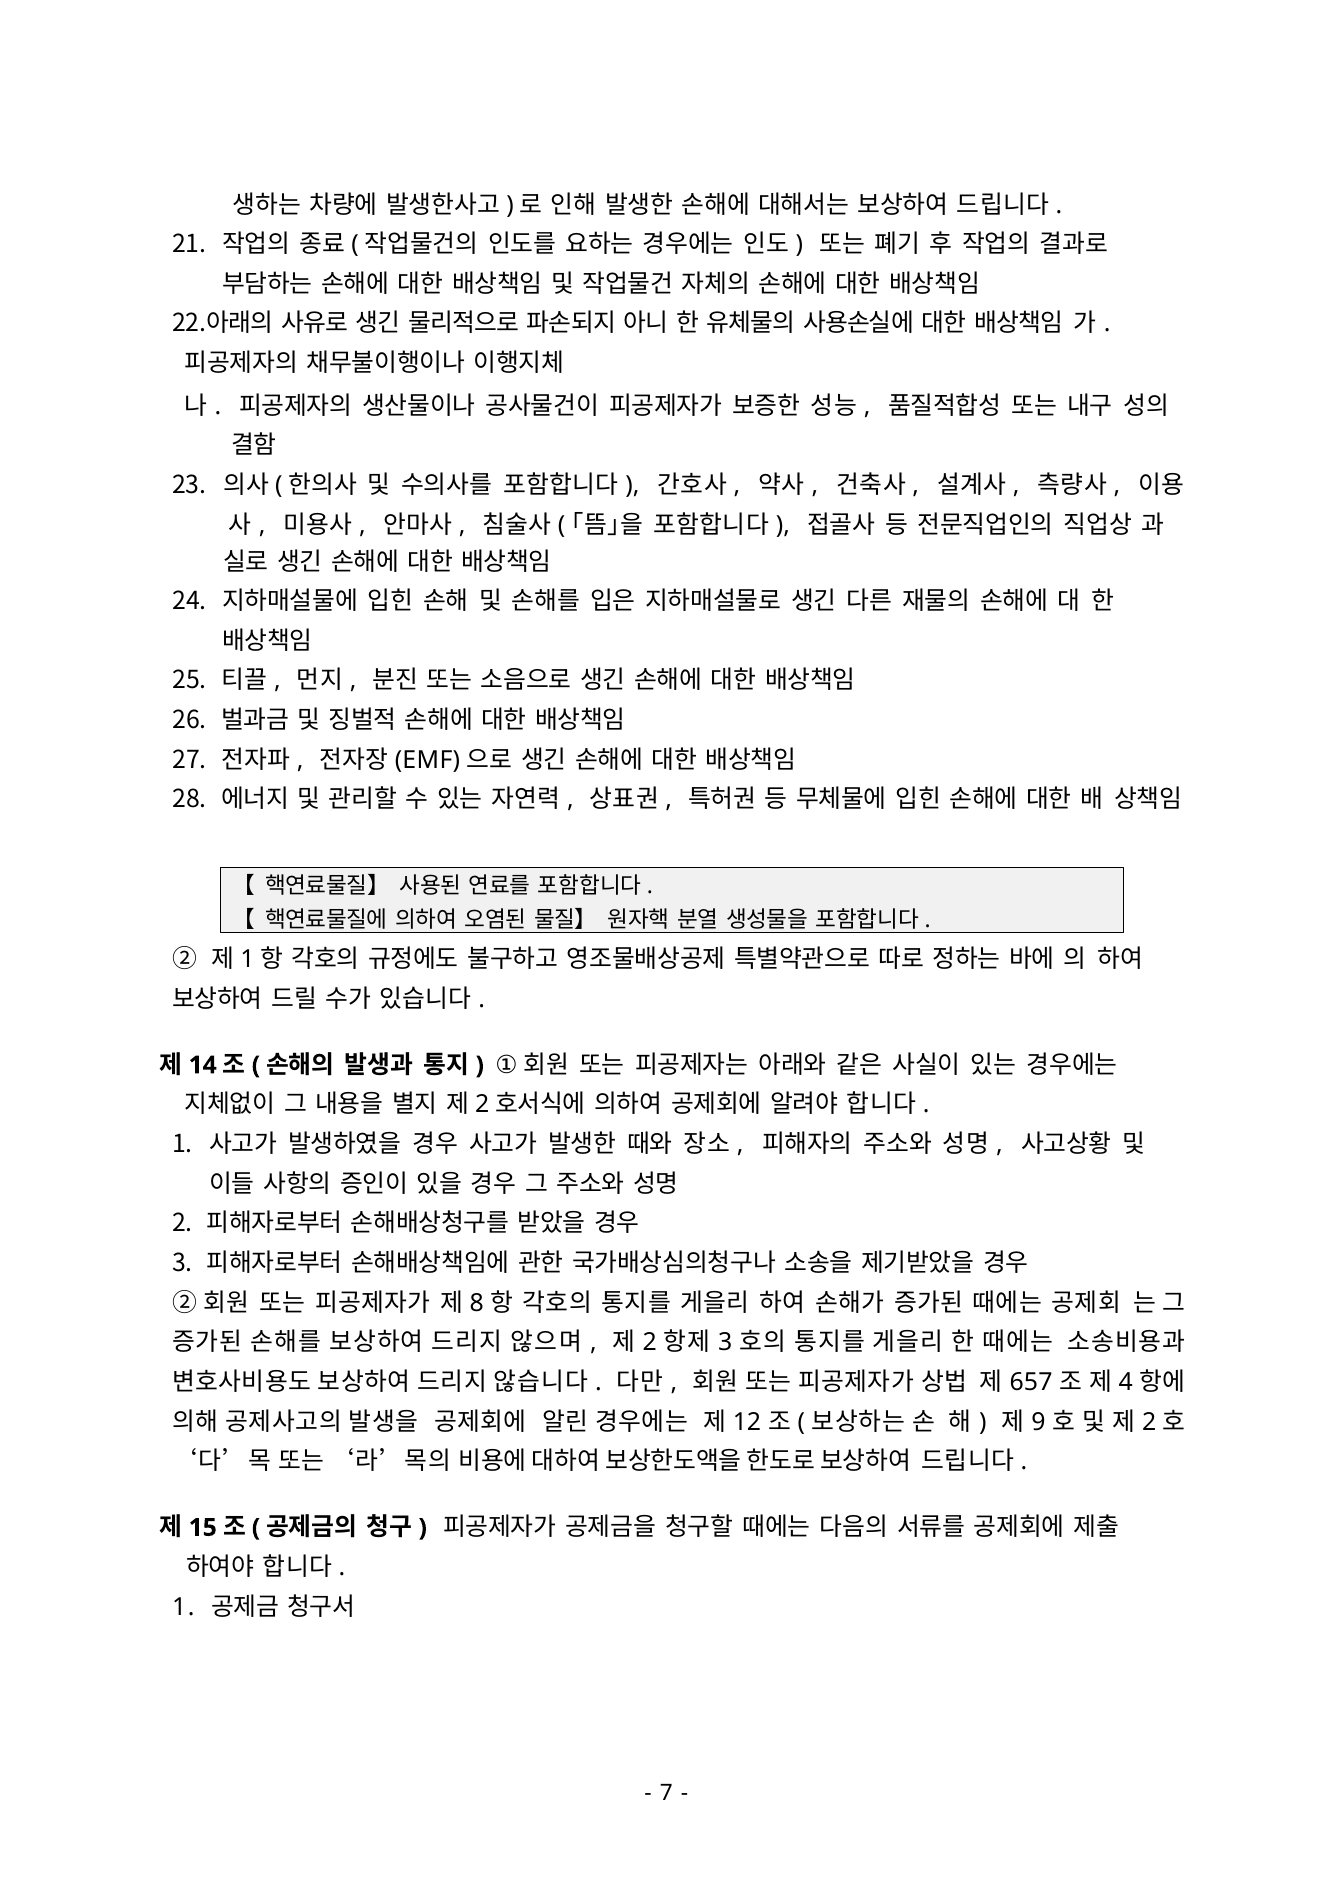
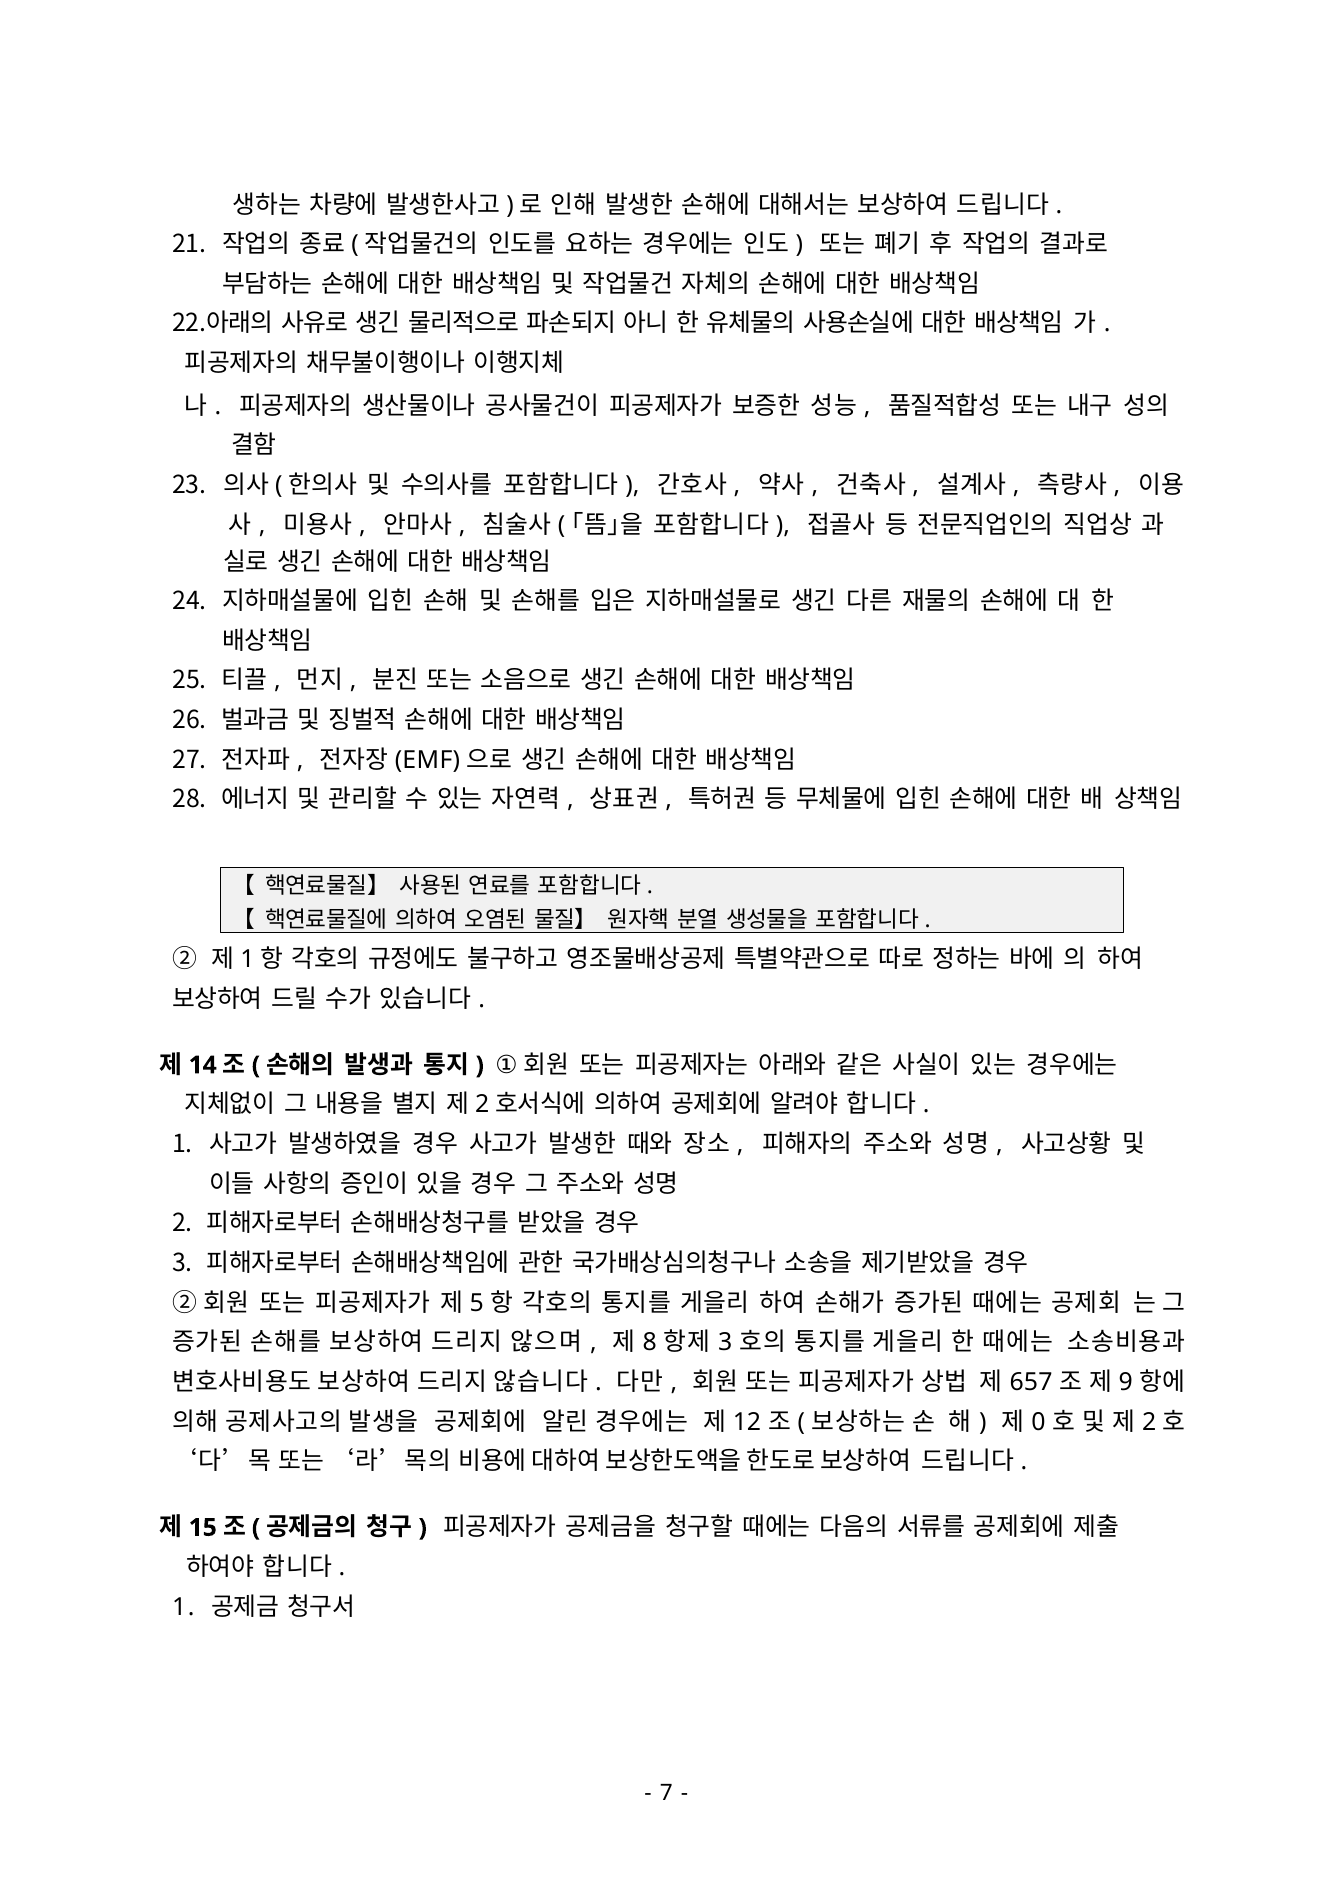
8: 8 -> 5 (477, 1303)
2: 2 -> 8 (650, 1342)
4: 4 -> 9 (1126, 1382)
9: 9 -> 0 (1039, 1422)
